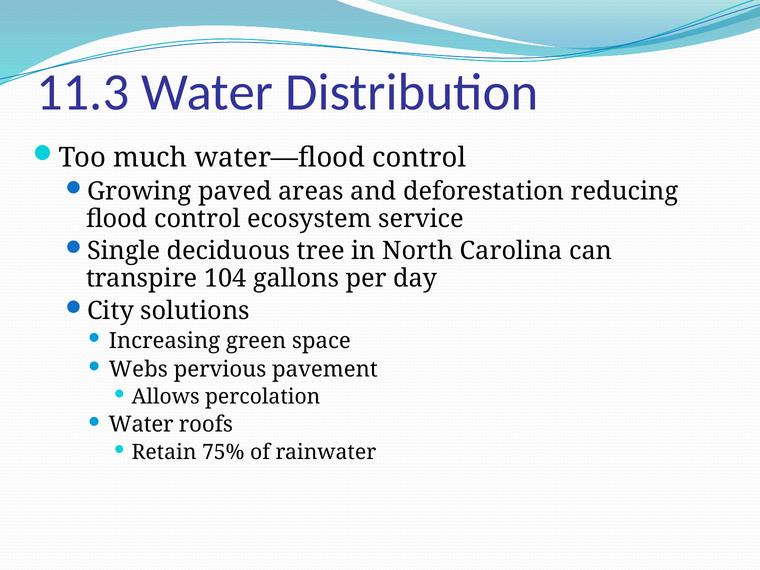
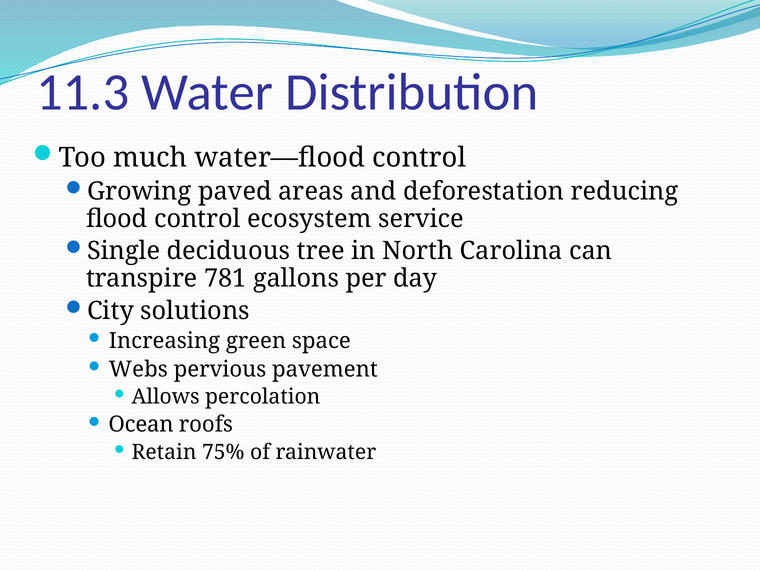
104: 104 -> 781 (225, 278)
Water: Water -> Ocean (141, 425)
